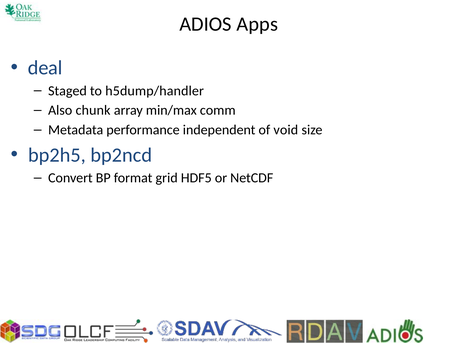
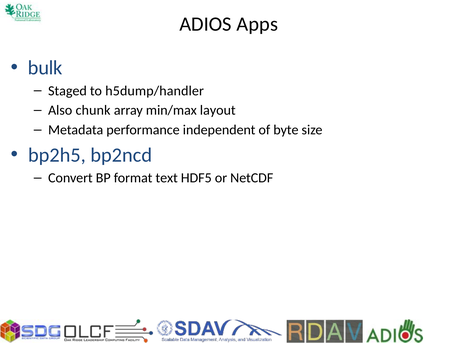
deal: deal -> bulk (45, 68)
comm: comm -> layout (218, 110)
void: void -> byte (286, 130)
grid: grid -> text (167, 178)
